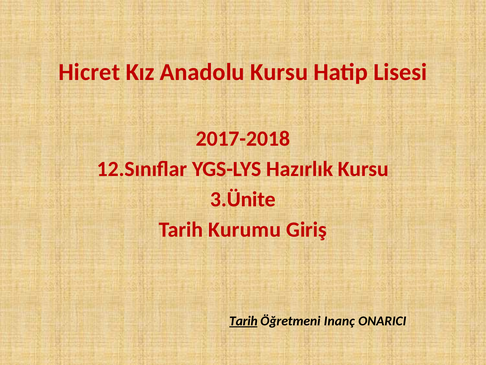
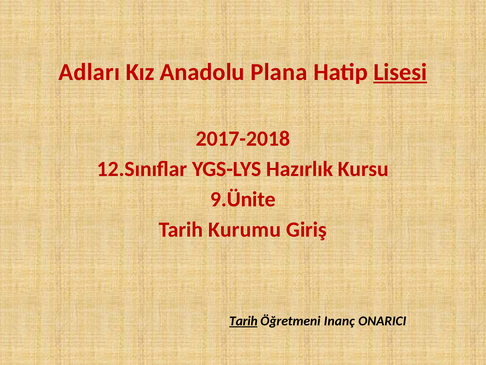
Hicret: Hicret -> Adları (89, 72)
Anadolu Kursu: Kursu -> Plana (279, 72)
Lisesi underline: none -> present (400, 72)
3.Ünite: 3.Ünite -> 9.Ünite (243, 199)
